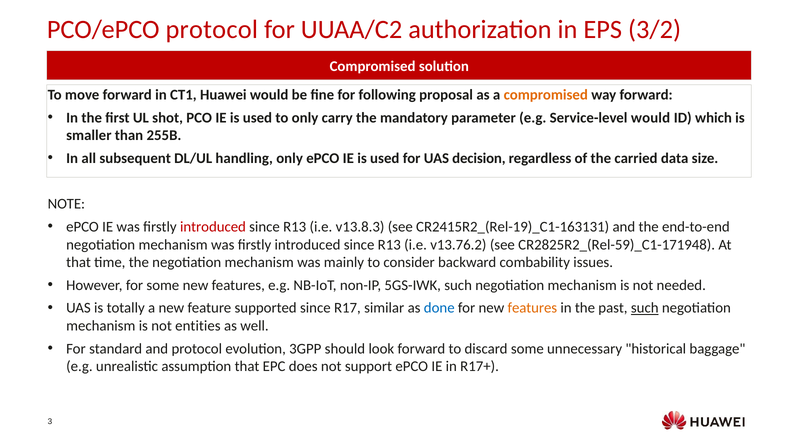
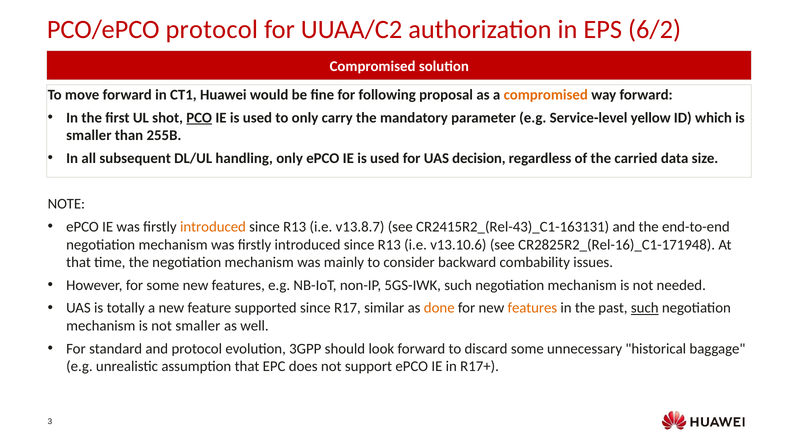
3/2: 3/2 -> 6/2 (655, 29)
PCO underline: none -> present (199, 118)
Service-level would: would -> yellow (651, 118)
introduced colour: red -> orange (213, 226)
v13.8.3: v13.8.3 -> v13.8.7 (360, 226)
CR2415R2_(Rel-19)_C1-163131: CR2415R2_(Rel-19)_C1-163131 -> CR2415R2_(Rel-43)_C1-163131 (513, 226)
v13.76.2: v13.76.2 -> v13.10.6 (458, 244)
CR2825R2_(Rel-59)_C1-171948: CR2825R2_(Rel-59)_C1-171948 -> CR2825R2_(Rel-16)_C1-171948 (617, 244)
done colour: blue -> orange (439, 308)
not entities: entities -> smaller (198, 325)
